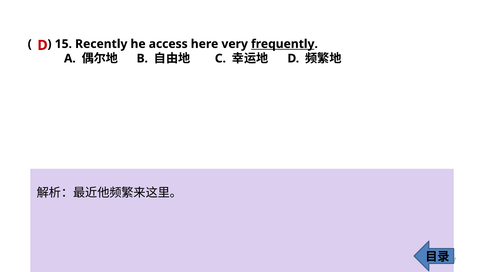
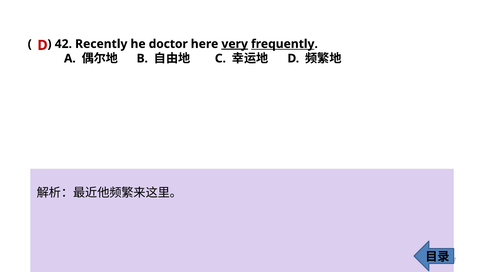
15: 15 -> 42 (63, 44)
access: access -> doctor (168, 44)
very underline: none -> present (235, 44)
